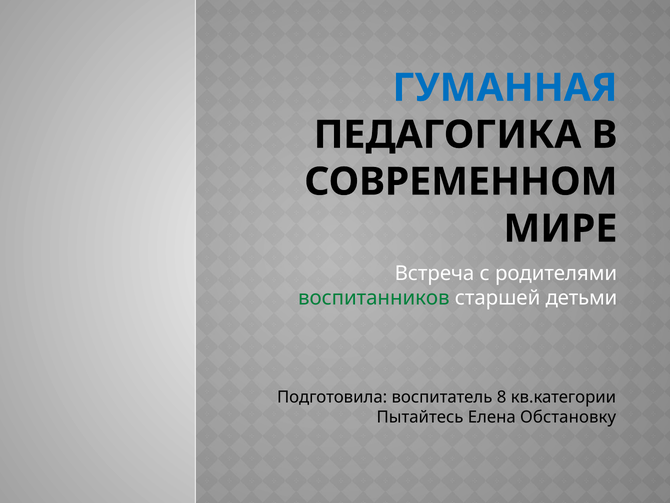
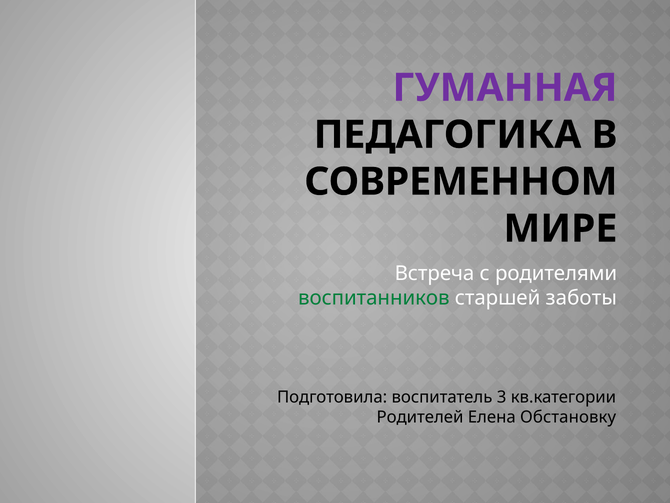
ГУМАННАЯ colour: blue -> purple (505, 88)
детьми: детьми -> заботы (581, 298)
8: 8 -> 3 (502, 397)
Пытайтесь: Пытайтесь -> Родителей (420, 417)
